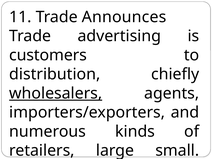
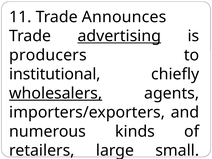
advertising underline: none -> present (119, 36)
customers: customers -> producers (48, 55)
distribution: distribution -> institutional (55, 74)
